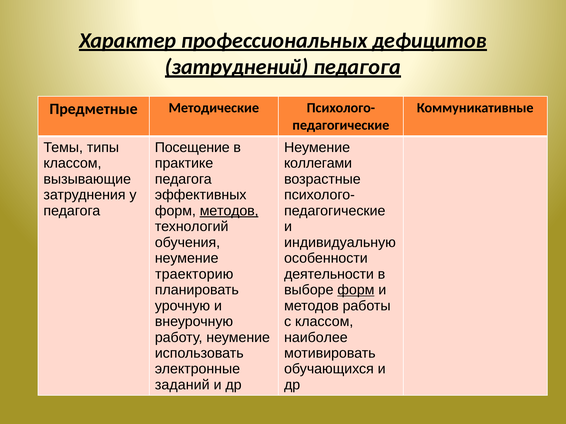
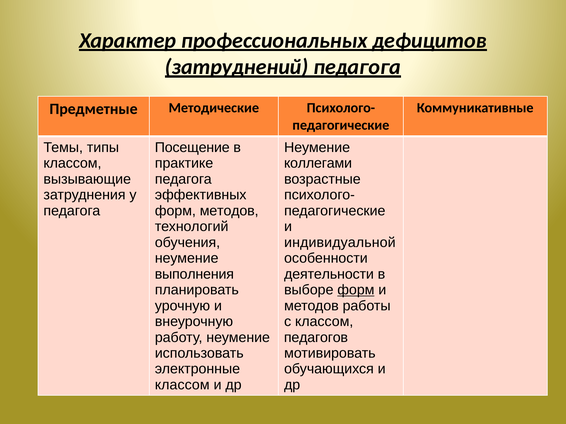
методов underline: present -> none (229, 211)
индивидуальную: индивидуальную -> индивидуальной (340, 243)
траекторию: траекторию -> выполнения (194, 274)
наиболее: наиболее -> педагогов (316, 338)
заданий: заданий -> классом (182, 385)
